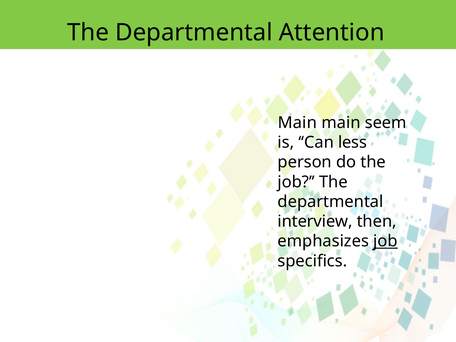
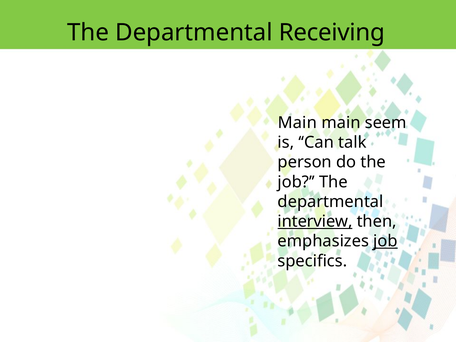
Attention: Attention -> Receiving (332, 32)
less: less -> talk (352, 142)
interview underline: none -> present (315, 221)
